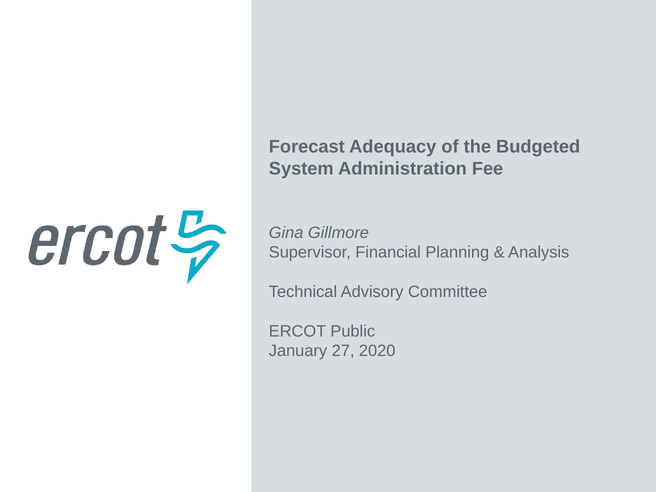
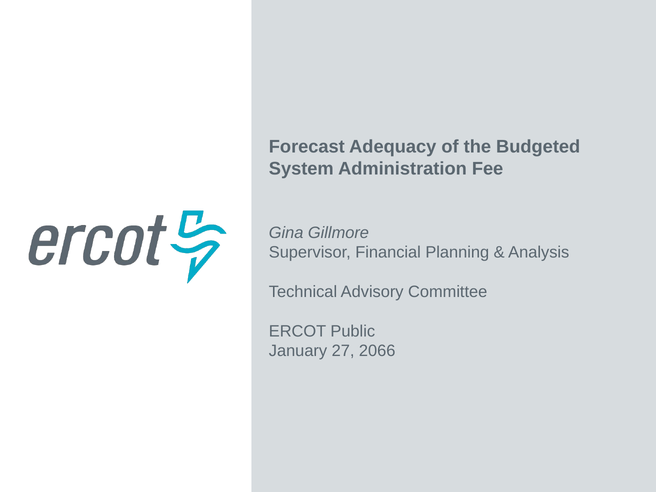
2020: 2020 -> 2066 (377, 351)
